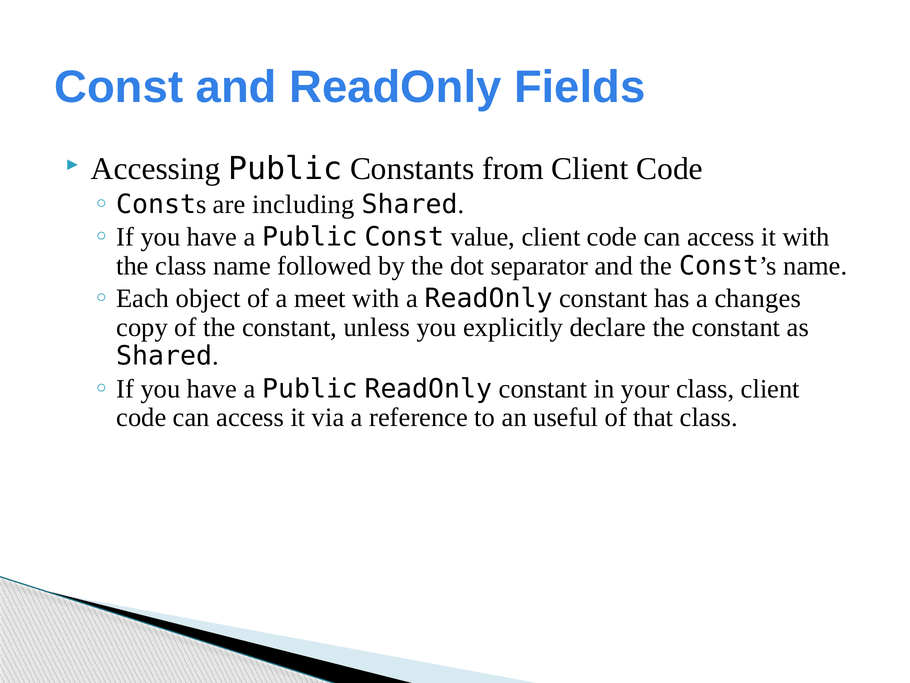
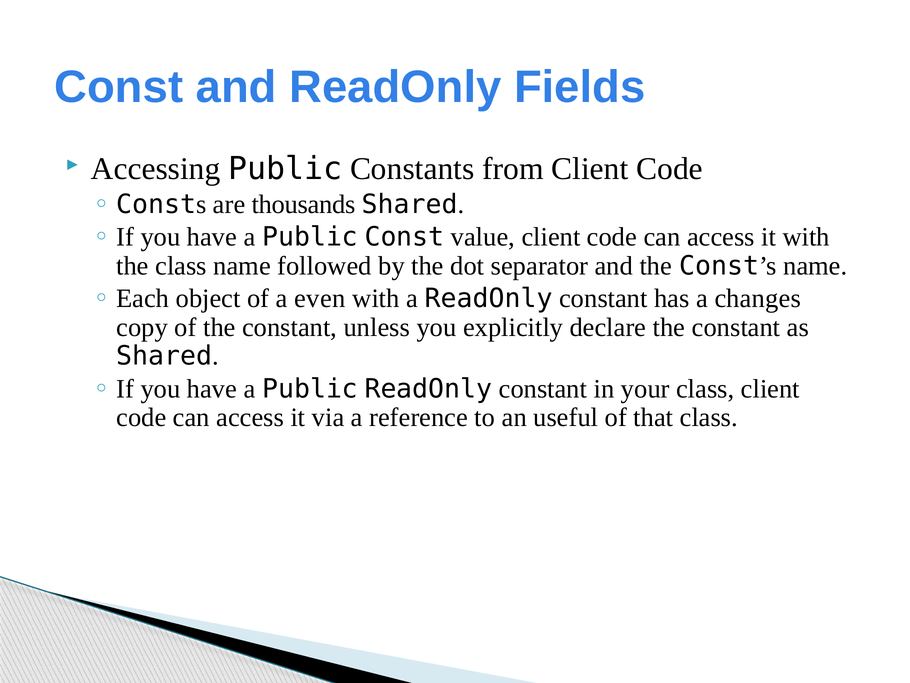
including: including -> thousands (304, 204)
meet: meet -> even (320, 298)
